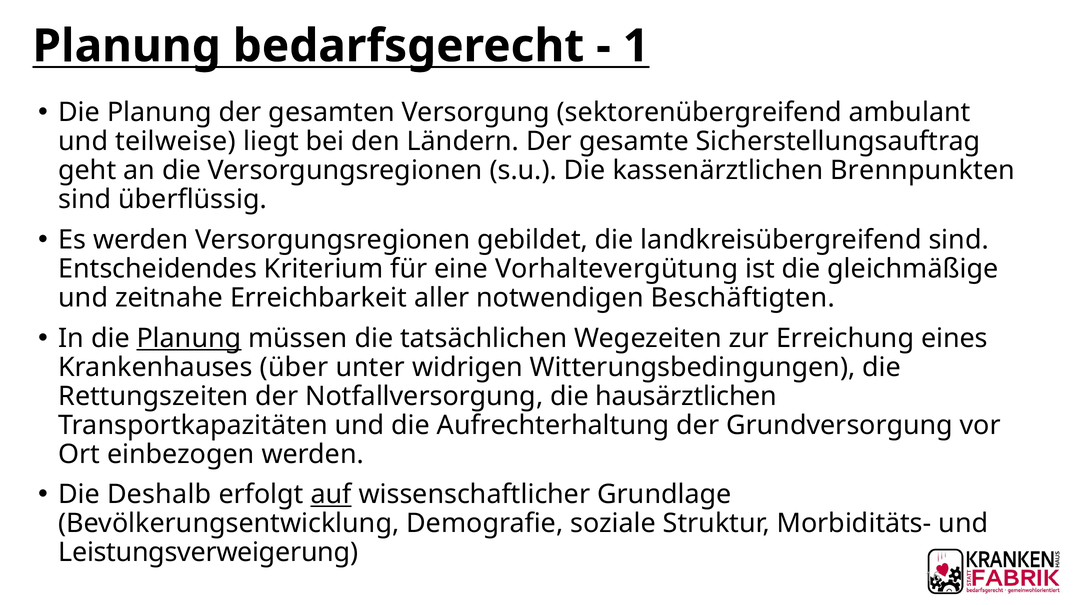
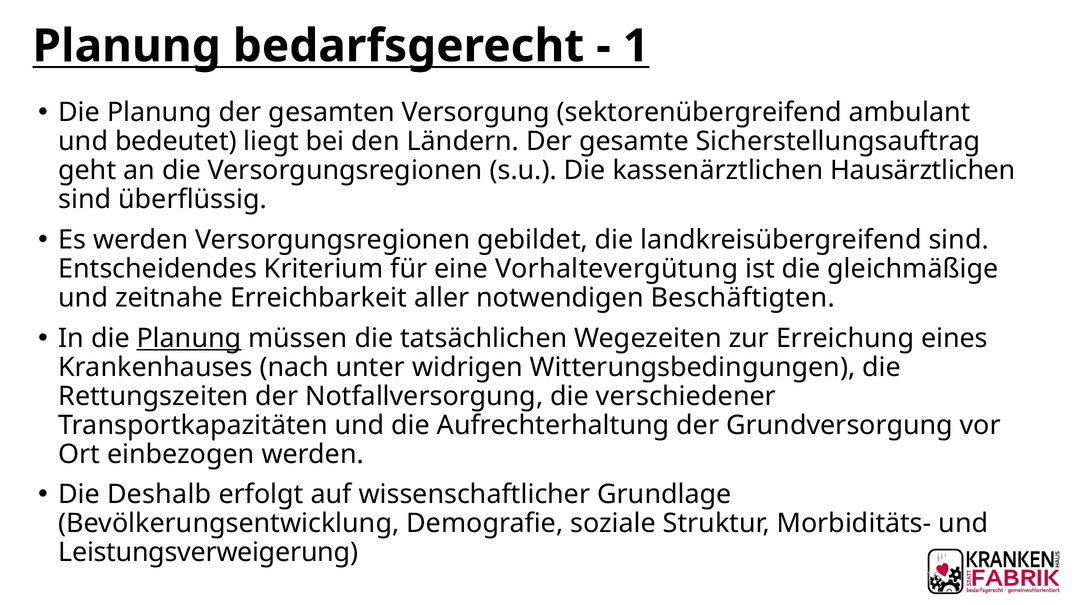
teilweise: teilweise -> bedeutet (176, 142)
Brennpunkten: Brennpunkten -> Hausärztlichen (923, 171)
über: über -> nach (294, 367)
hausärztlichen: hausärztlichen -> verschiedener (686, 396)
auf underline: present -> none (331, 495)
